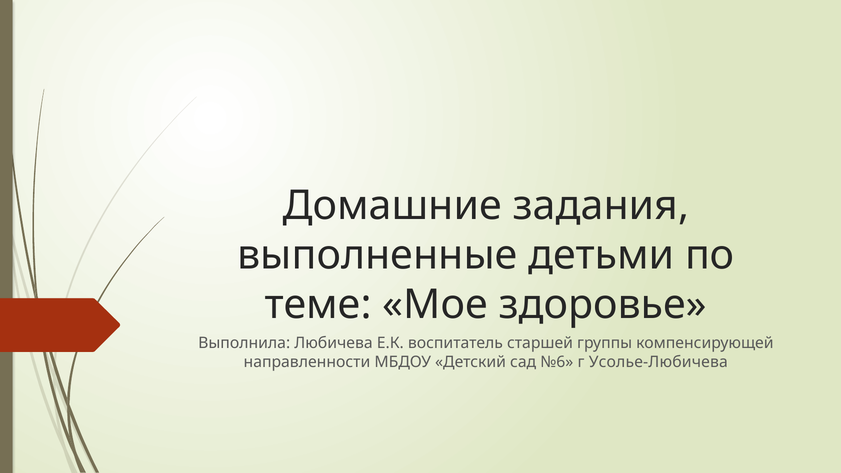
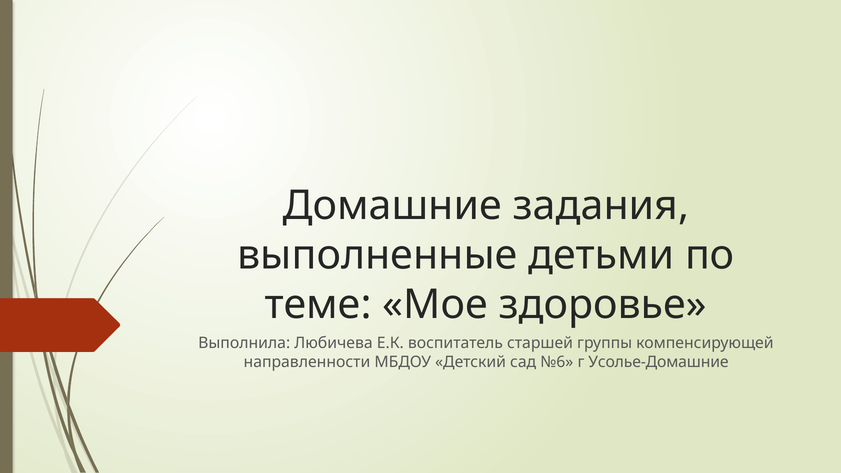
Усолье-Любичева: Усолье-Любичева -> Усолье-Домашние (658, 362)
